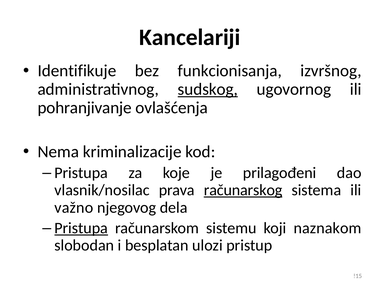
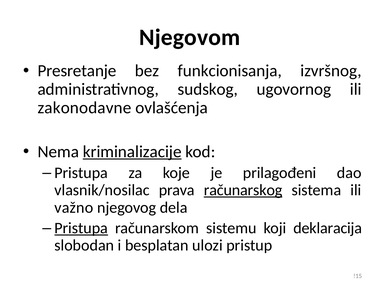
Kancelariji: Kancelariji -> Njegovom (190, 37)
Identifikuje: Identifikuje -> Presretanje (77, 71)
sudskog underline: present -> none (208, 89)
pohranjivanje: pohranjivanje -> zakonodavne (84, 108)
kriminalizacije underline: none -> present (132, 152)
naznakom: naznakom -> deklaracija (328, 228)
